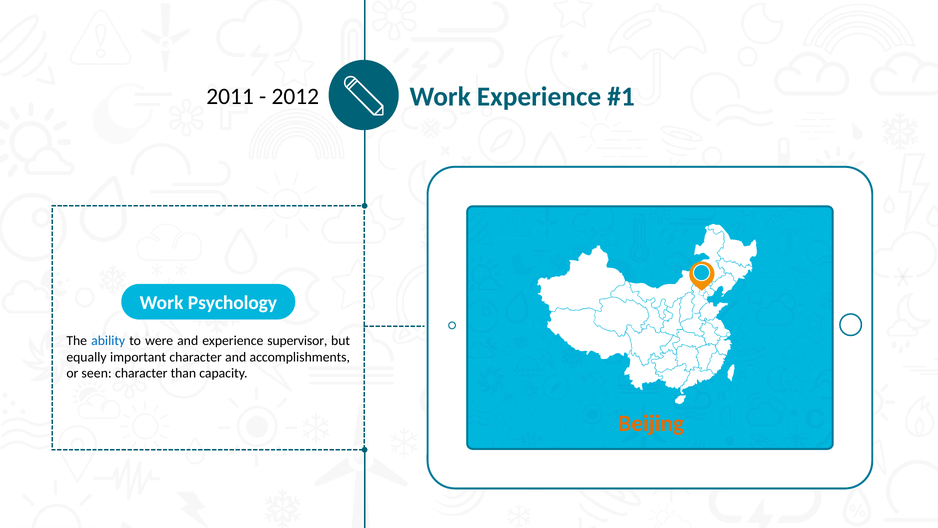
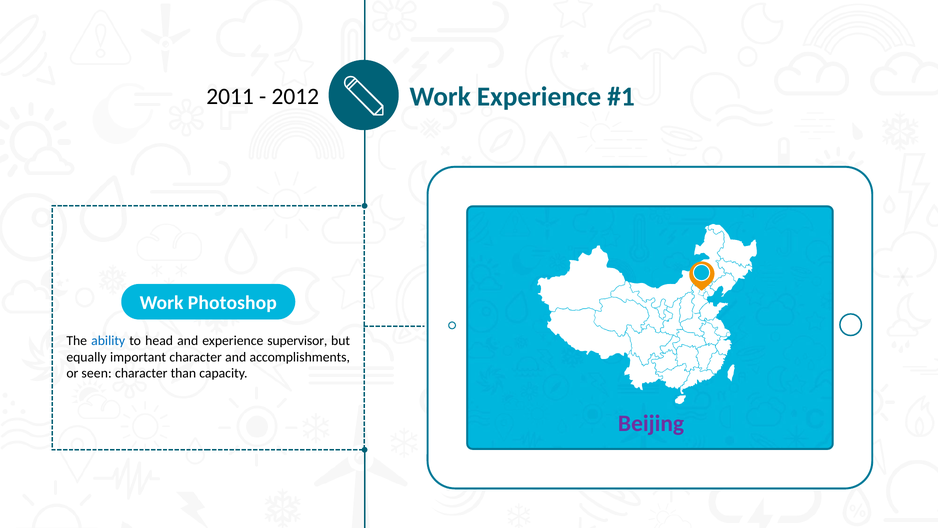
Psychology: Psychology -> Photoshop (232, 303)
were: were -> head (159, 340)
Beijing colour: orange -> purple (651, 423)
